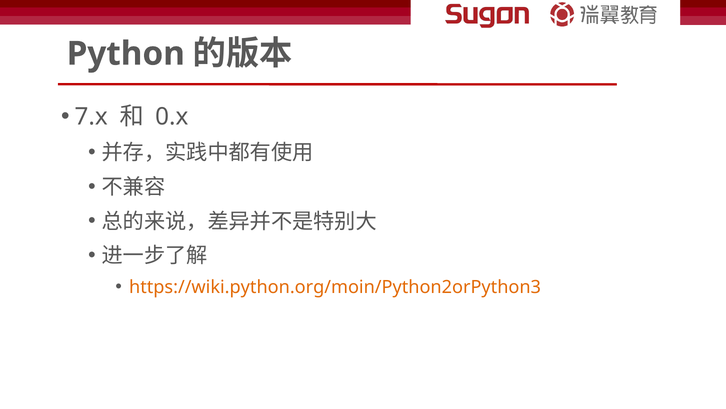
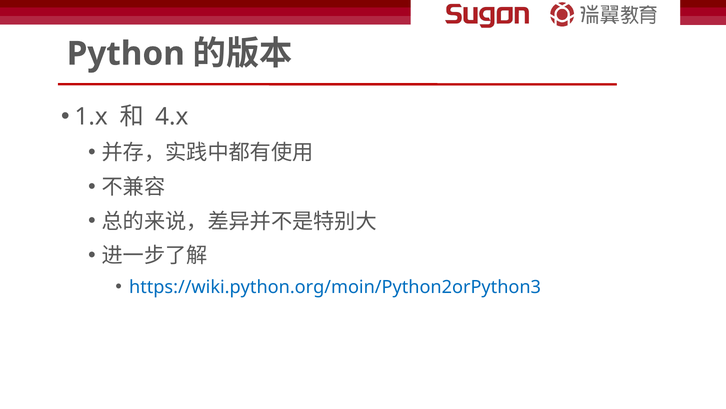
7.x: 7.x -> 1.x (91, 117)
0.x: 0.x -> 4.x (172, 117)
https://wiki.python.org/moin/Python2orPython3 colour: orange -> blue (335, 287)
